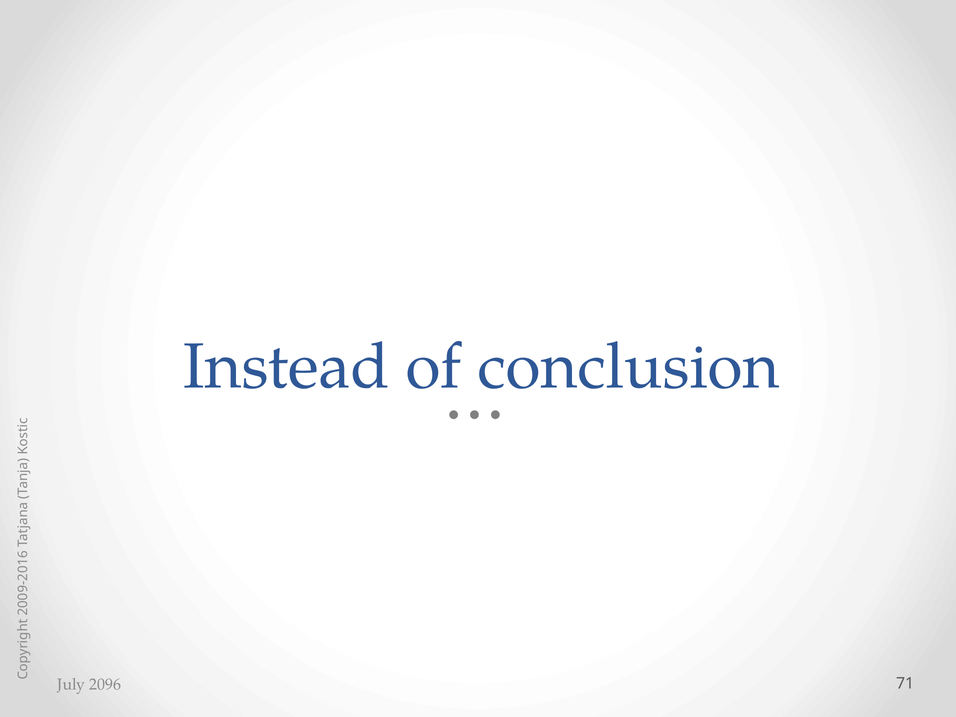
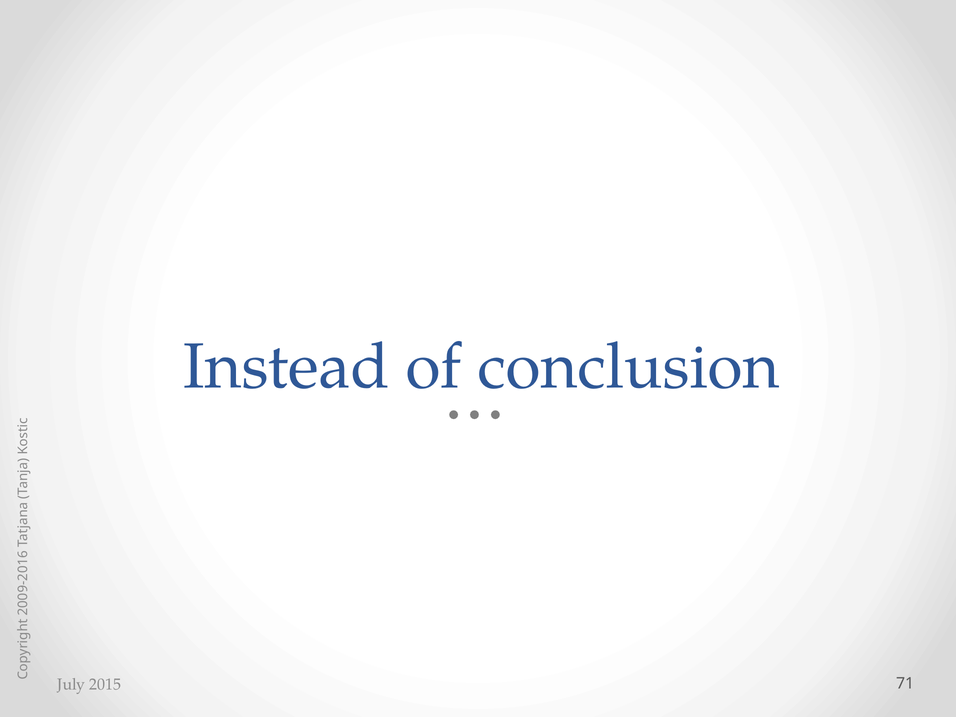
2096: 2096 -> 2015 (105, 685)
